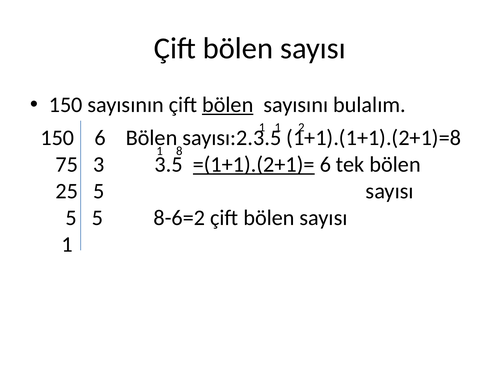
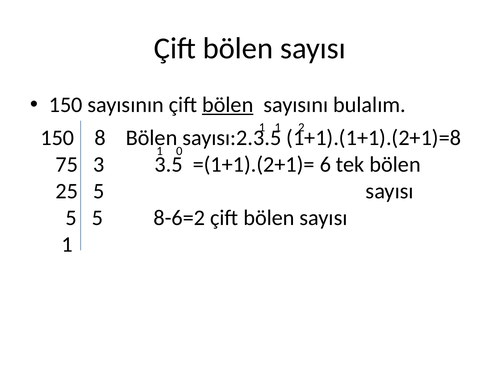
150 6: 6 -> 8 (100, 138)
8: 8 -> 0 (179, 151)
=(1+1).(2+1)= underline: present -> none (254, 165)
